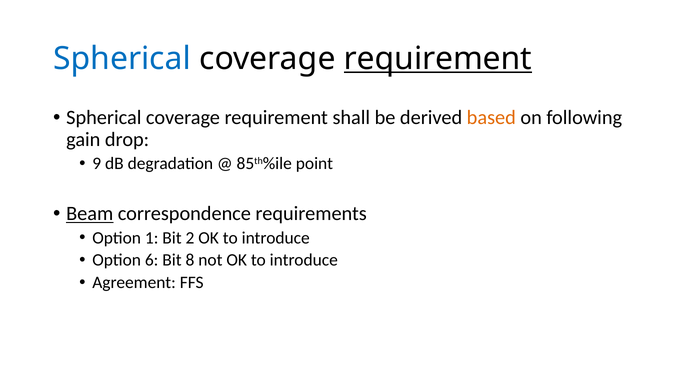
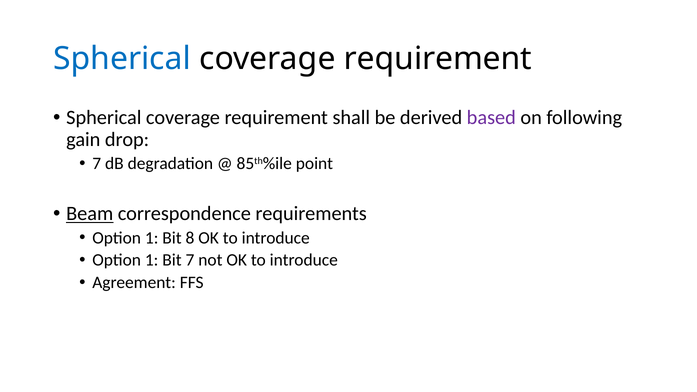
requirement underline: present -> none (438, 59)
based colour: orange -> purple (491, 118)
9: 9 -> 7 (97, 164)
2: 2 -> 8 (190, 238)
6: 6 -> 1 (152, 260)
Bit 8: 8 -> 7 (190, 260)
